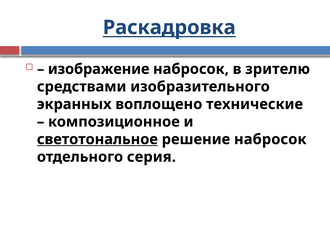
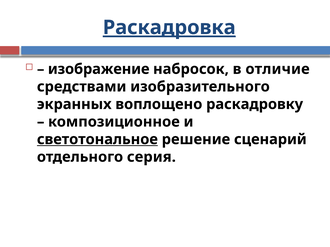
Раскадровка underline: none -> present (169, 28)
зрителю: зрителю -> отличие (278, 69)
технические: технические -> раскадровку (255, 104)
решение набросок: набросок -> сценарий (270, 140)
